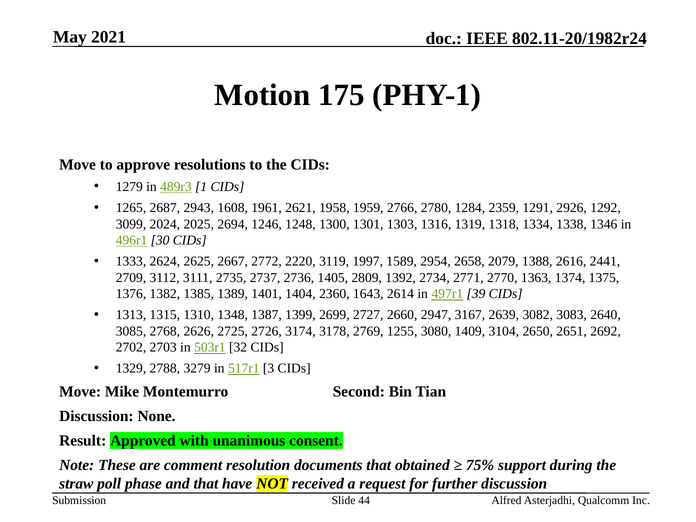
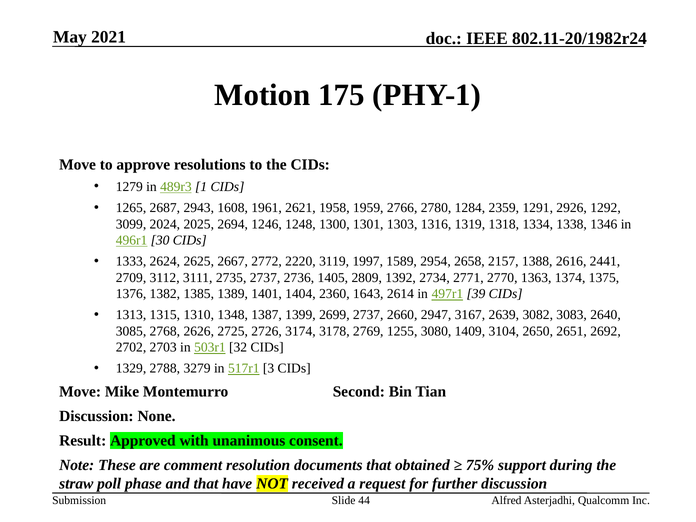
2079: 2079 -> 2157 (503, 261)
2699 2727: 2727 -> 2737 (368, 315)
